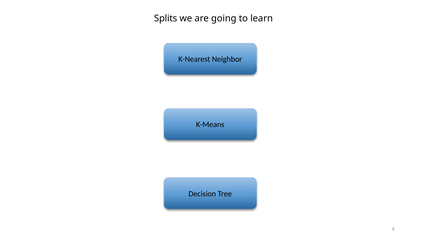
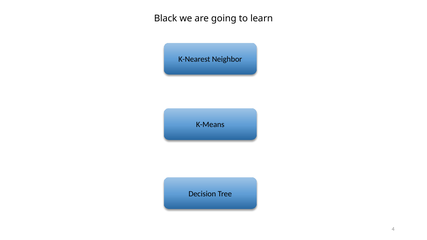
Splits: Splits -> Black (166, 19)
